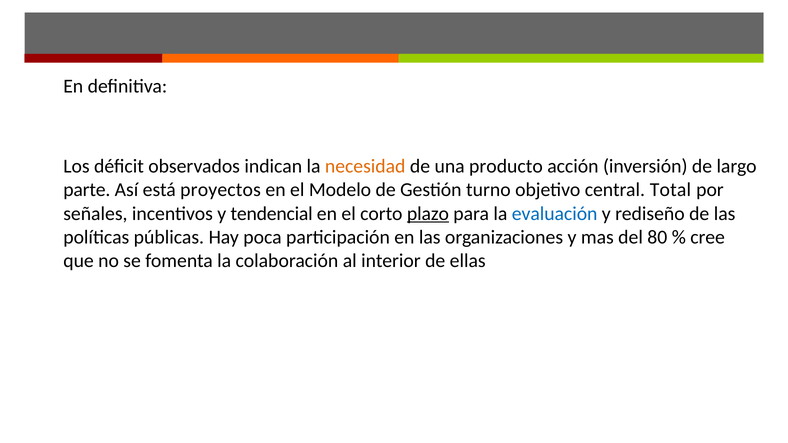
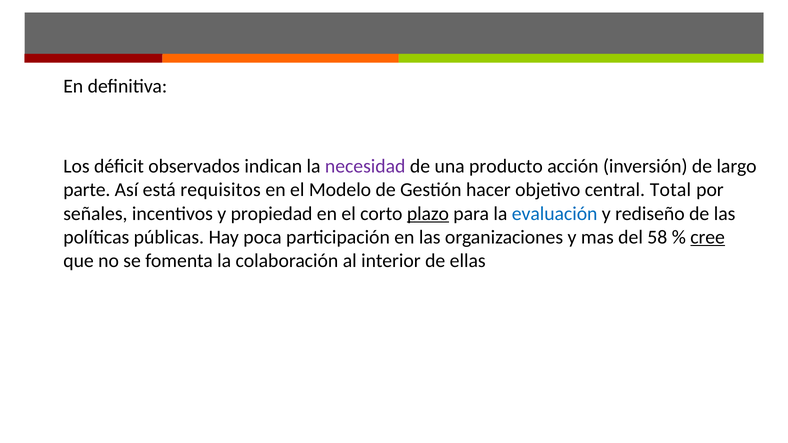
necesidad colour: orange -> purple (365, 166)
proyectos: proyectos -> requisitos (221, 190)
turno: turno -> hacer (488, 190)
tendencial: tendencial -> propiedad (272, 214)
80: 80 -> 58 (657, 237)
cree underline: none -> present (708, 237)
